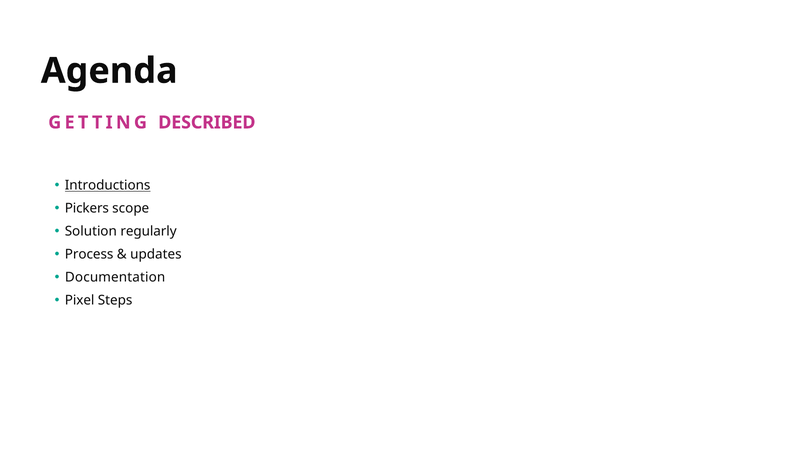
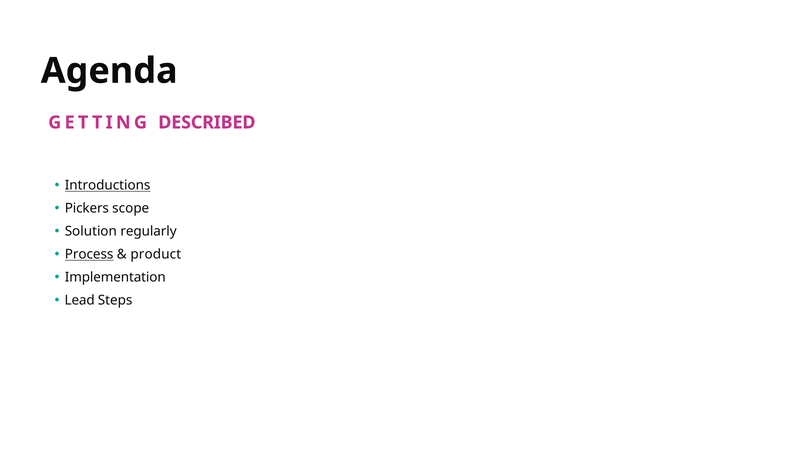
Process underline: none -> present (89, 254)
updates: updates -> product (156, 254)
Documentation: Documentation -> Implementation (115, 277)
Pixel: Pixel -> Lead (80, 300)
